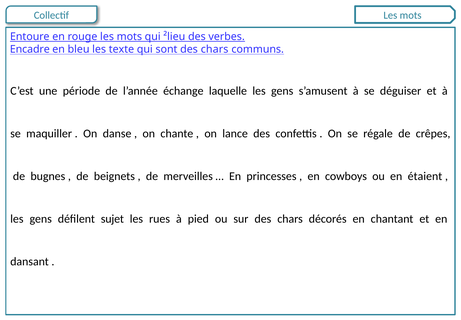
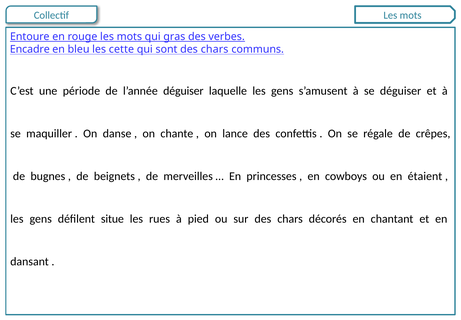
²lieu: ²lieu -> gras (174, 36)
texte: texte -> cette (121, 49)
l’année échange: échange -> déguiser (183, 91)
sujet: sujet -> situe (112, 219)
